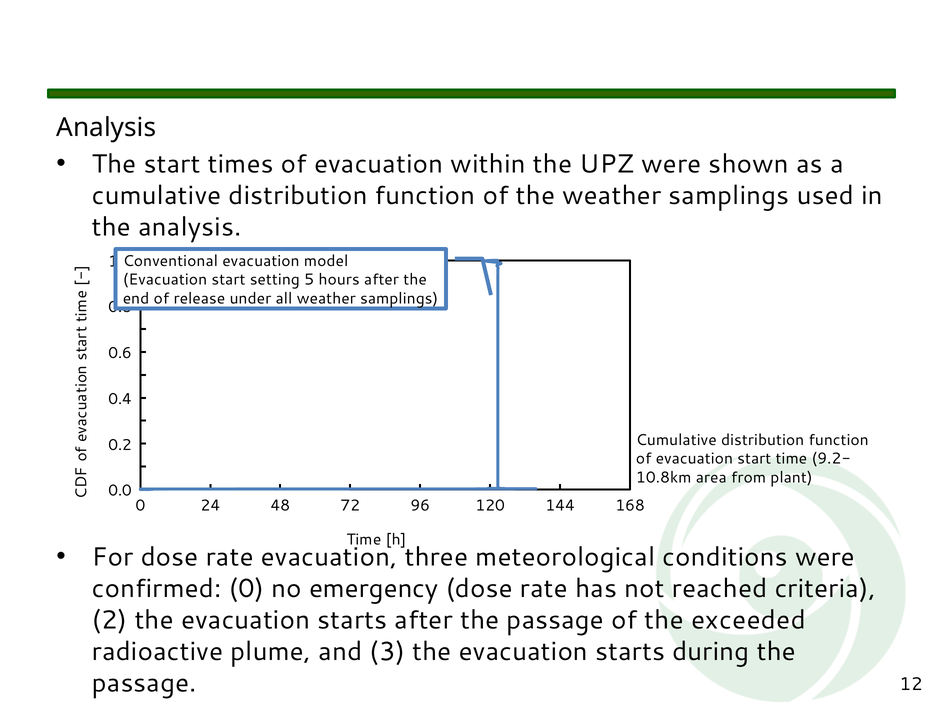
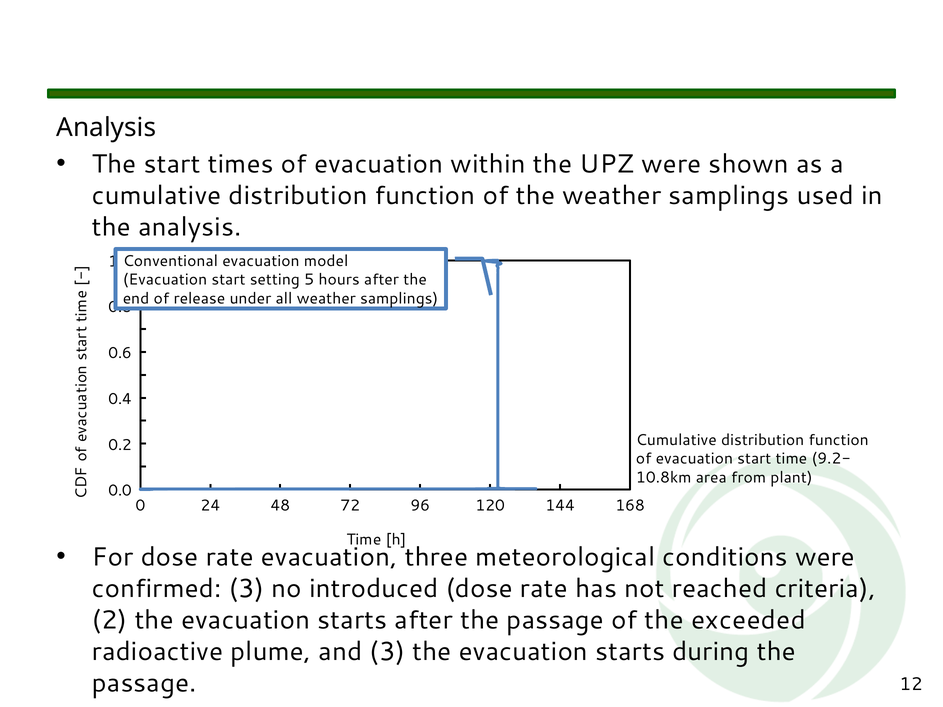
confirmed 0: 0 -> 3 (246, 589)
emergency: emergency -> introduced (374, 589)
